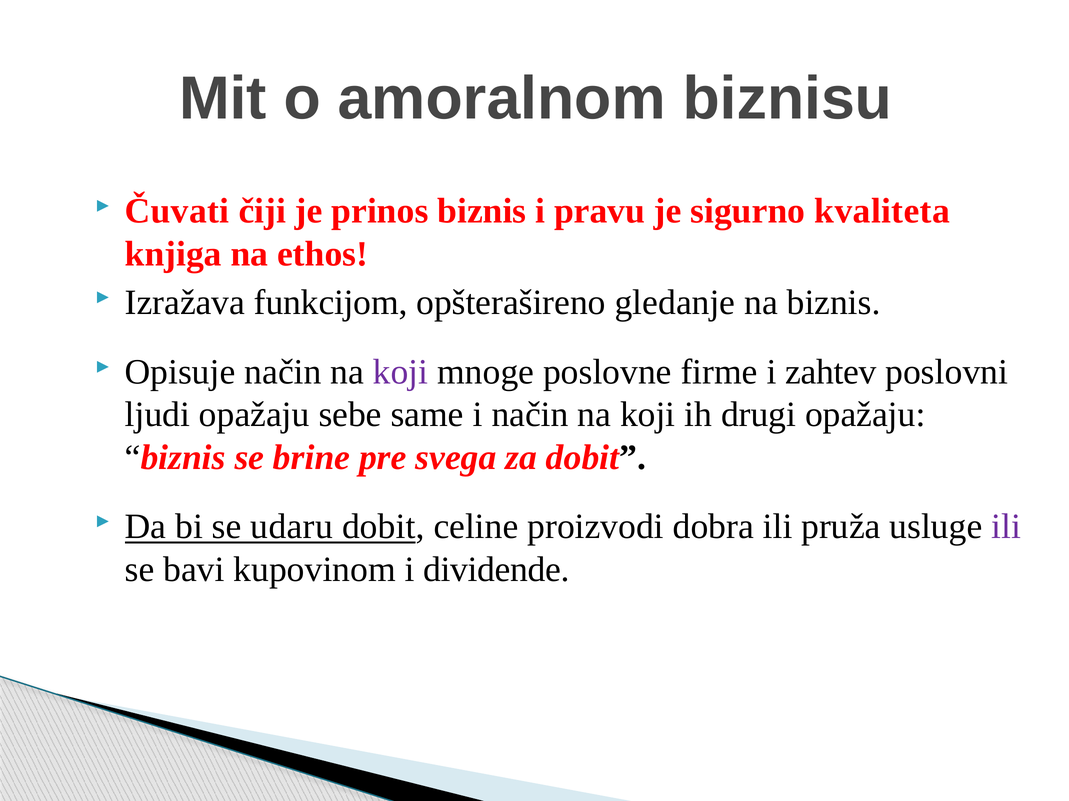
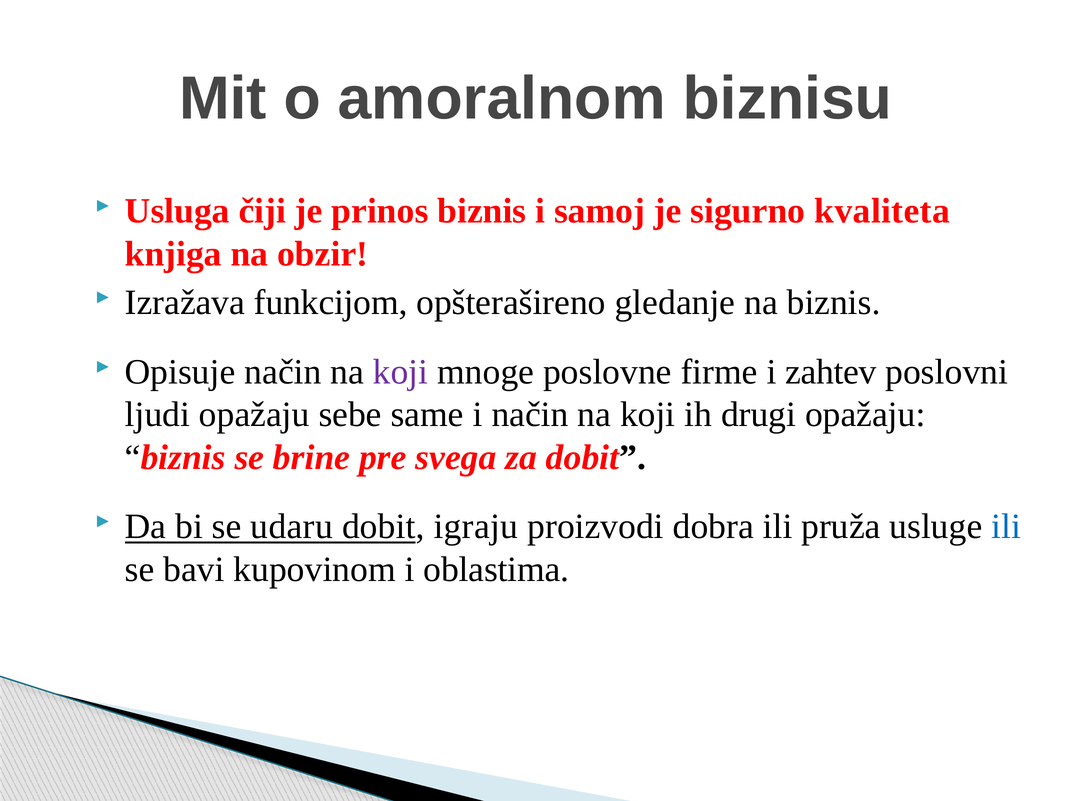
Čuvati: Čuvati -> Usluga (177, 211)
pravu: pravu -> samoj (600, 211)
ethos: ethos -> obzir (323, 254)
celine: celine -> igraju (476, 527)
ili colour: purple -> blue (1006, 527)
dividende: dividende -> oblastima (496, 570)
